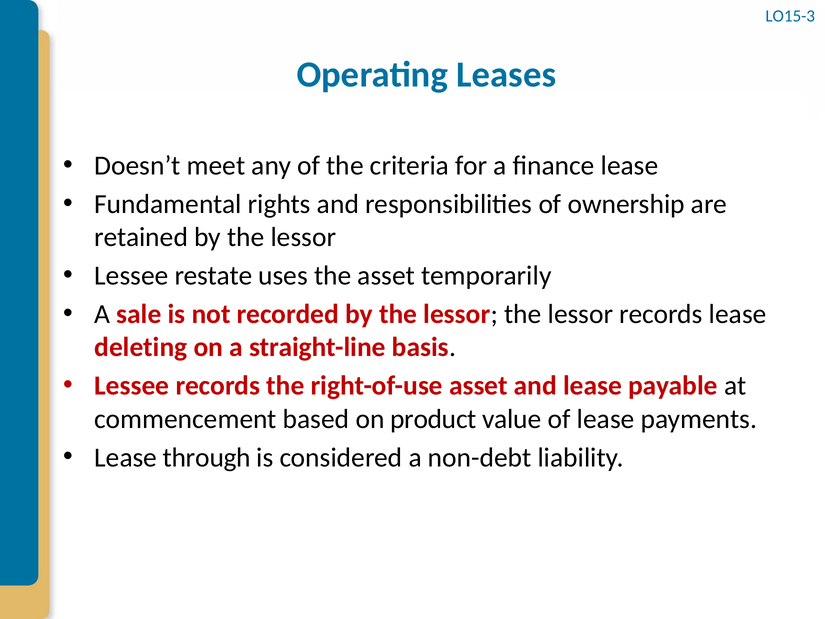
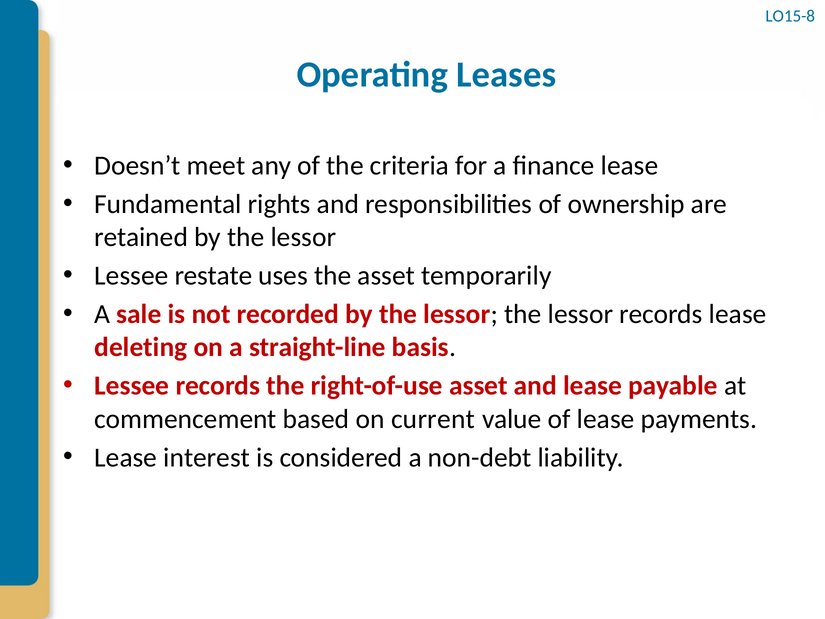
LO15-3: LO15-3 -> LO15-8 (790, 16)
product: product -> current (433, 419)
through: through -> interest (207, 457)
